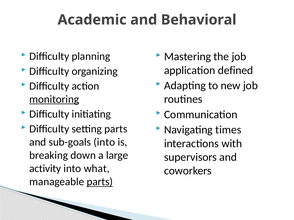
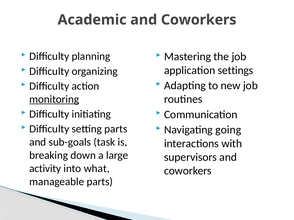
Academic and Behavioral: Behavioral -> Coworkers (199, 20)
defined: defined -> settings (236, 70)
times: times -> going (228, 130)
sub-goals into: into -> task (104, 142)
parts underline: present -> none (100, 182)
